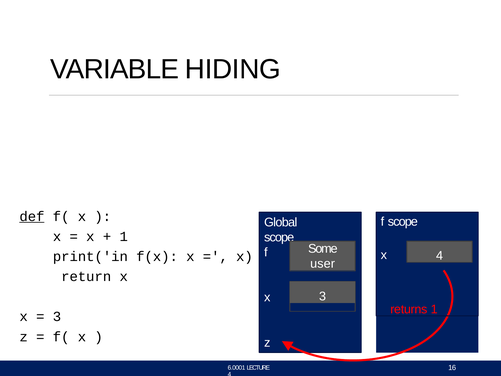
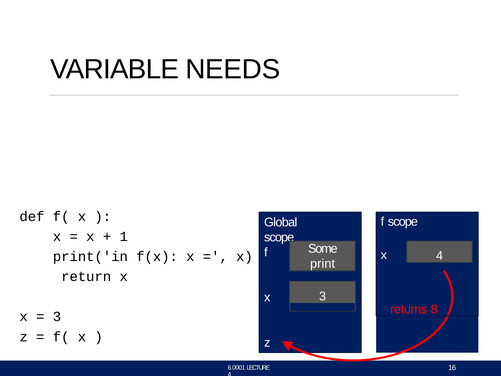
HIDING: HIDING -> NEEDS (233, 69)
def underline: present -> none (32, 216)
user: user -> print (323, 264)
returns 1: 1 -> 8 (434, 309)
